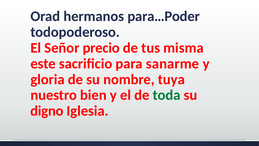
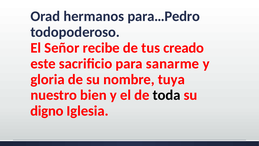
para…Poder: para…Poder -> para…Pedro (164, 16)
precio: precio -> recibe (101, 48)
misma: misma -> creado (184, 48)
toda colour: green -> black (167, 95)
